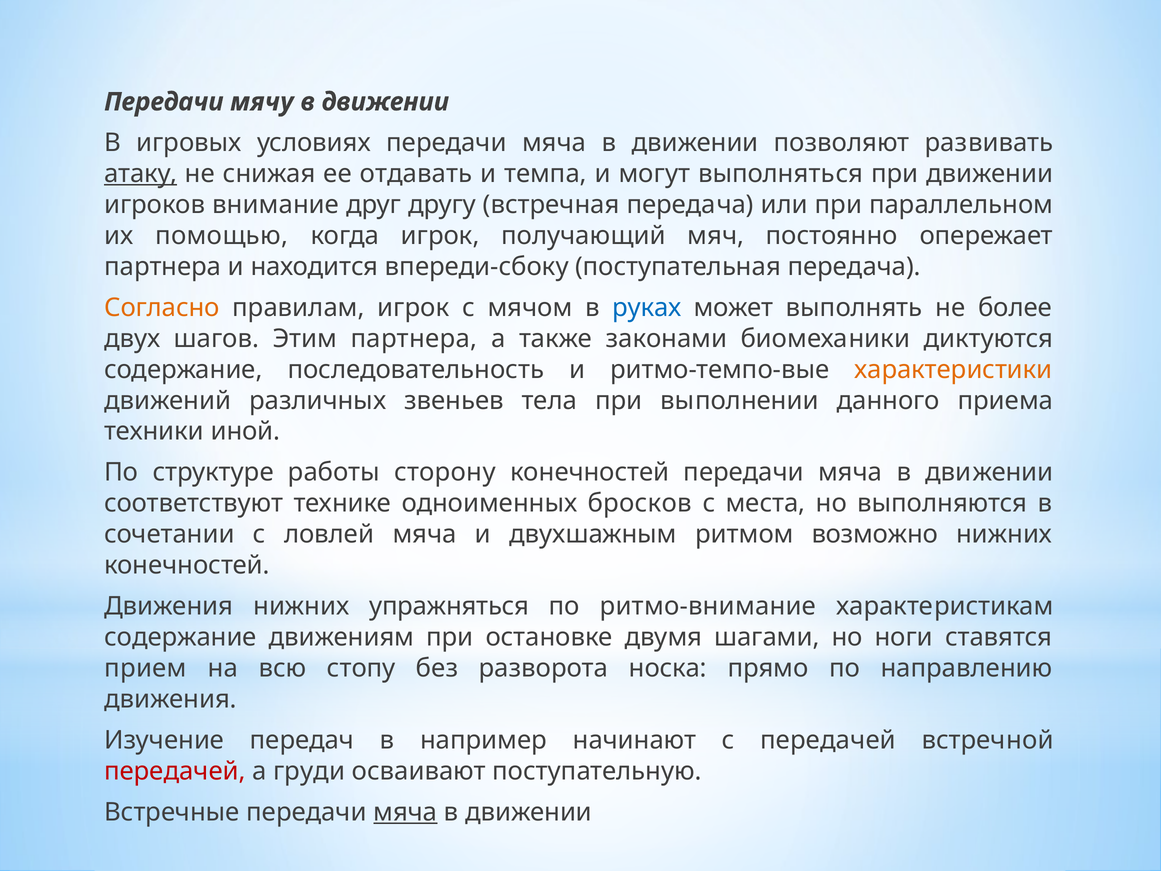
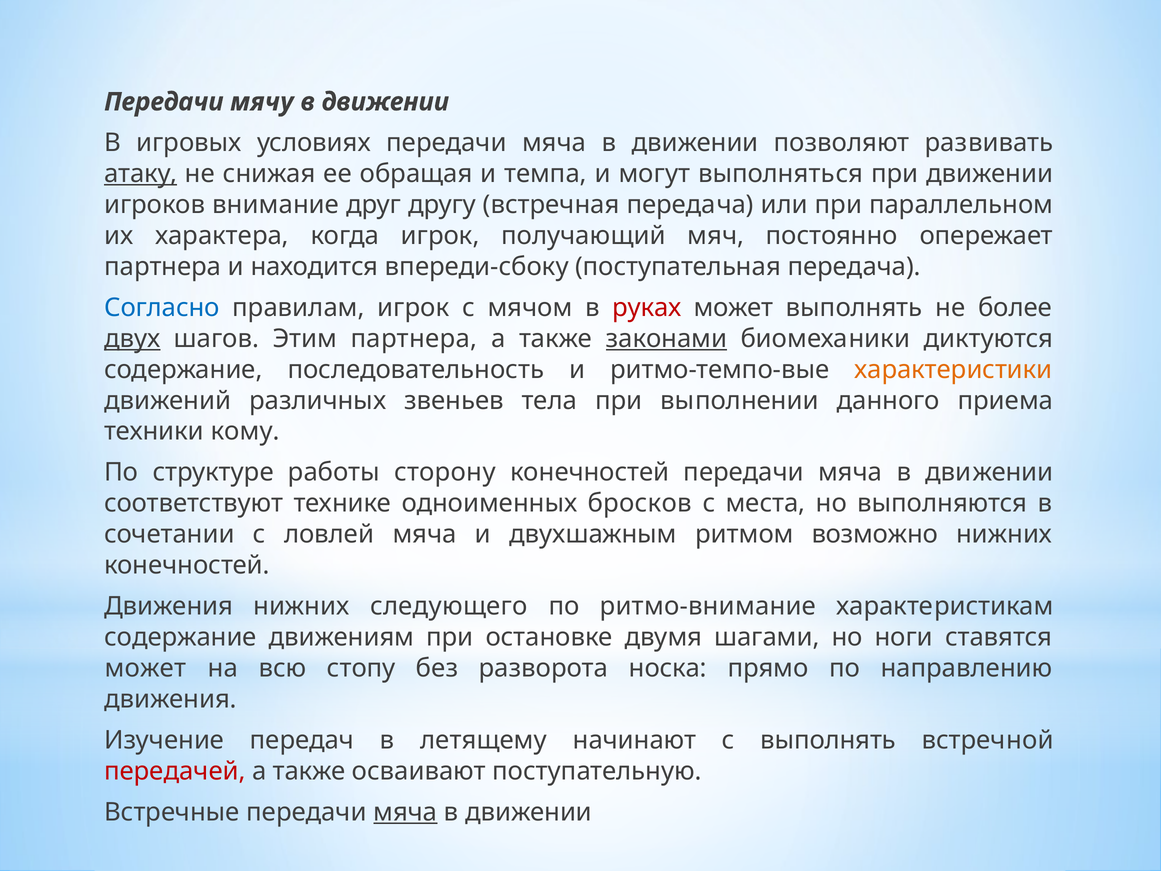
отдавать: отдавать -> обращая (416, 174)
помощью: помощью -> характера (222, 236)
Согласно colour: orange -> blue (162, 308)
руках colour: blue -> red (647, 308)
двух underline: none -> present (132, 339)
законами underline: none -> present (666, 339)
иной: иной -> кому (245, 431)
упражняться: упражняться -> следующего (449, 606)
прием: прием -> может (145, 668)
например: например -> летящему (484, 740)
с передачей: передачей -> выполнять (828, 740)
груди: груди -> также (309, 771)
